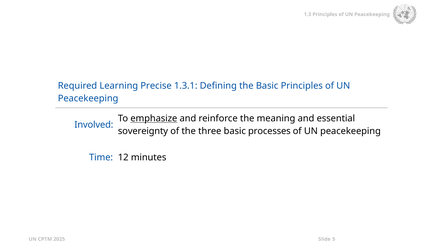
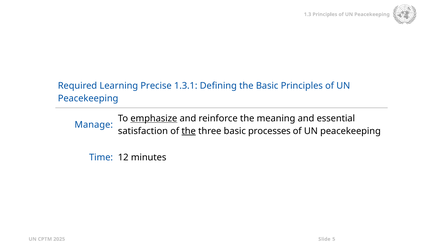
Involved: Involved -> Manage (94, 125)
sovereignty: sovereignty -> satisfaction (143, 131)
the underline: none -> present (189, 131)
